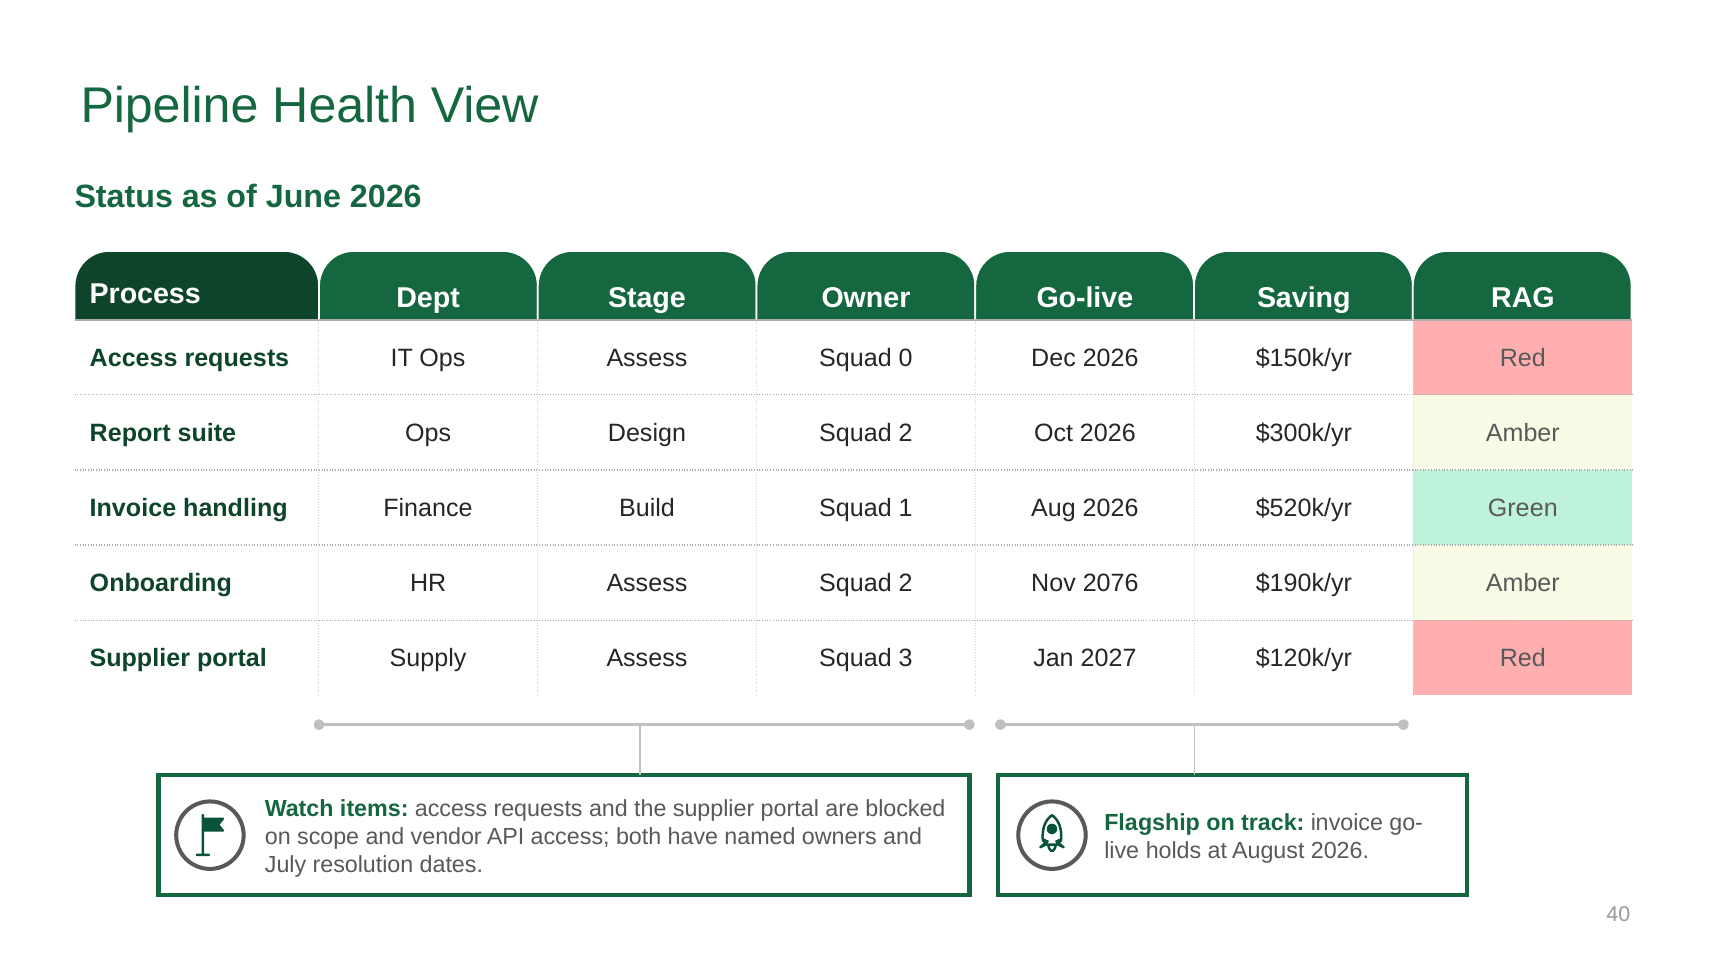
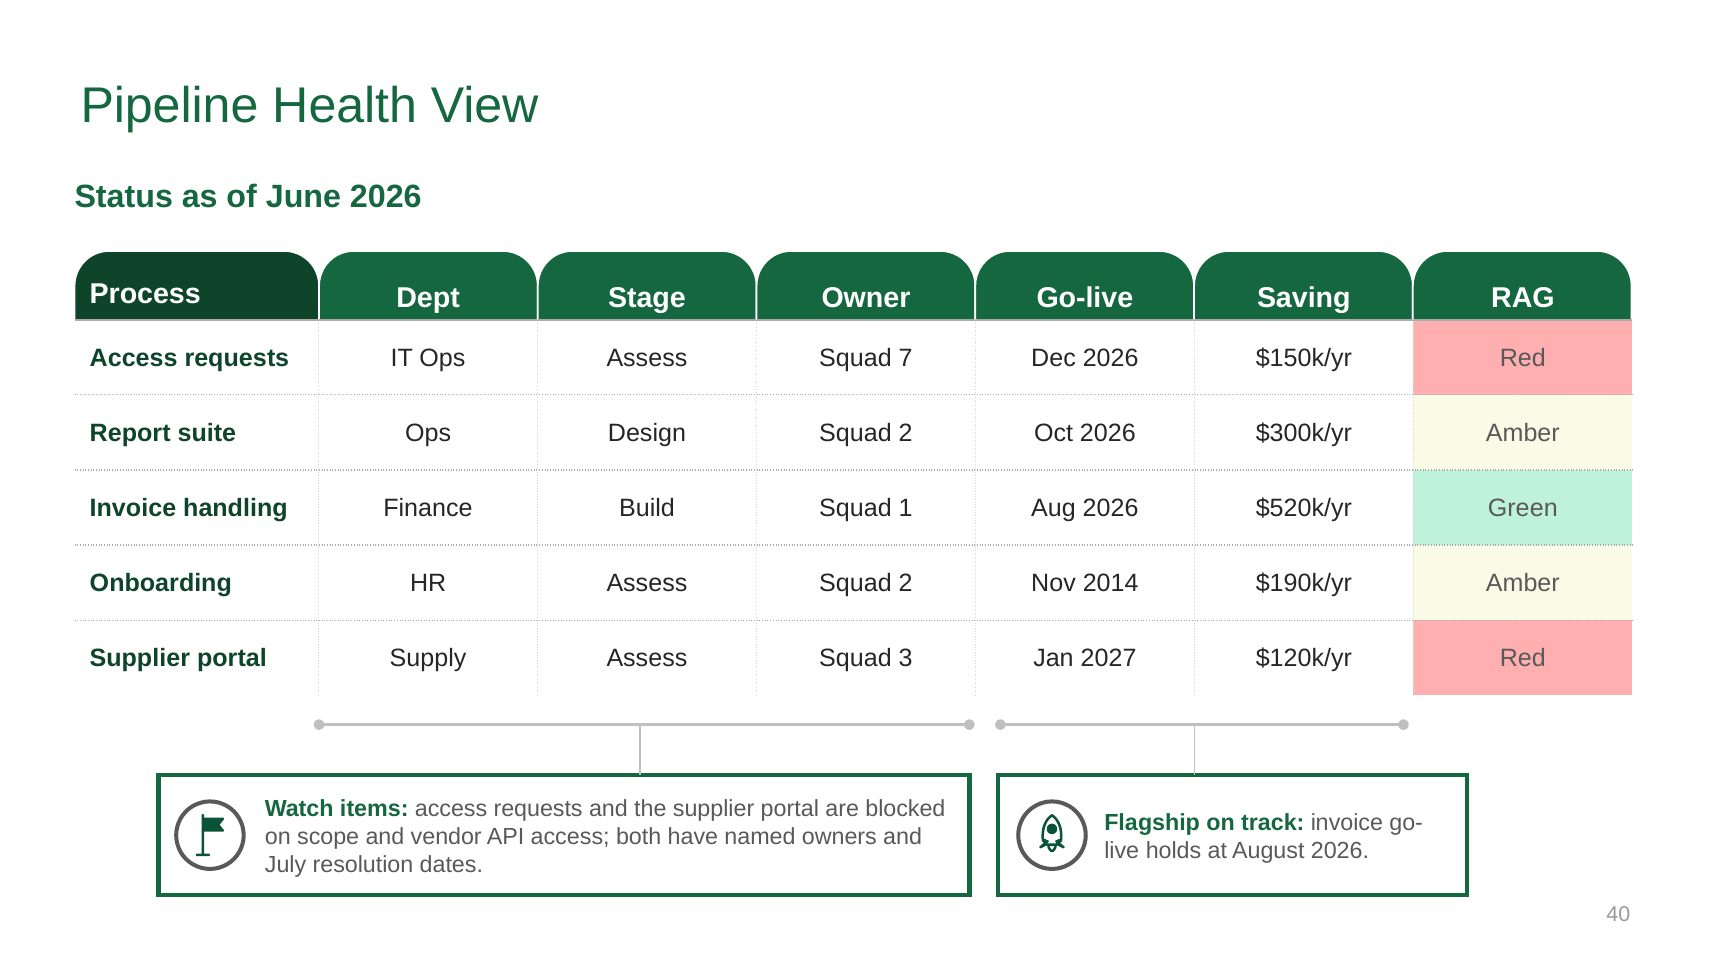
0: 0 -> 7 (906, 358)
2076: 2076 -> 2014 (1111, 583)
